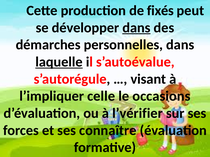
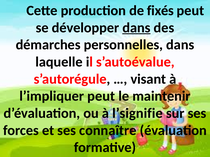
laquelle underline: present -> none (59, 62)
l’impliquer celle: celle -> peut (101, 96)
occasions: occasions -> maintenir (161, 96)
l’vérifier: l’vérifier -> l’signifie (137, 114)
